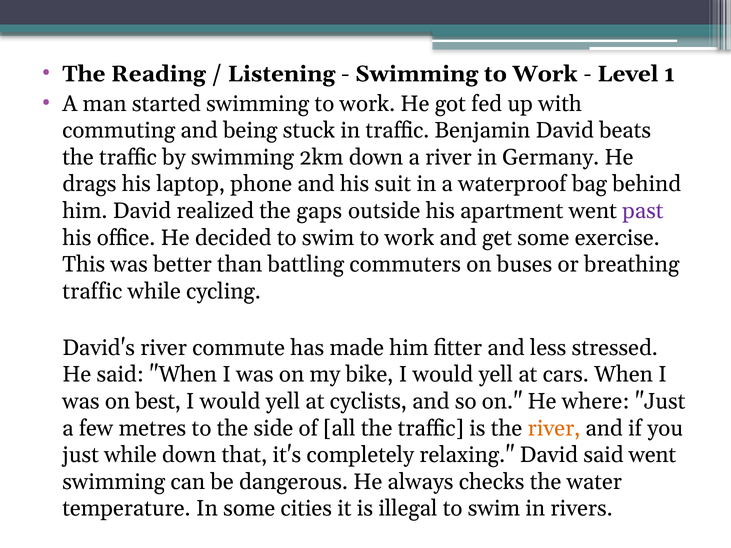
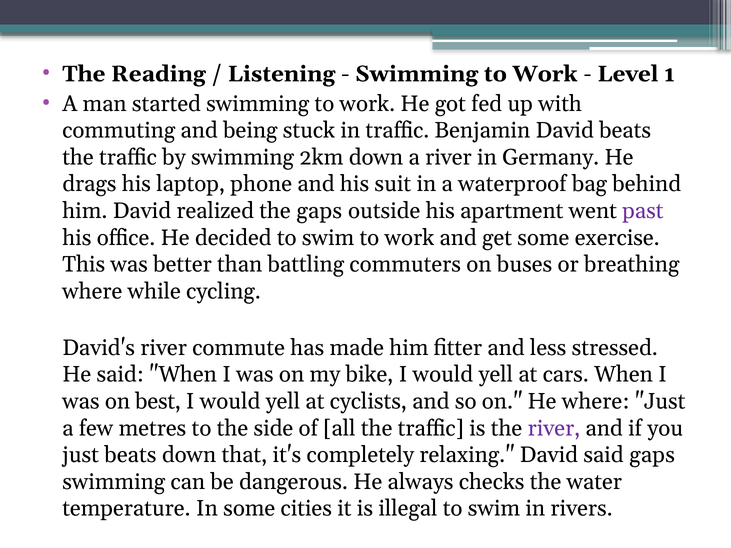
traffic: traffic -> where (92, 291)
river colour: orange -> purple (554, 428)
just while: while -> beats (130, 455)
said went: went -> gaps (652, 455)
